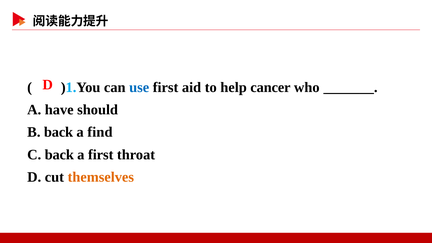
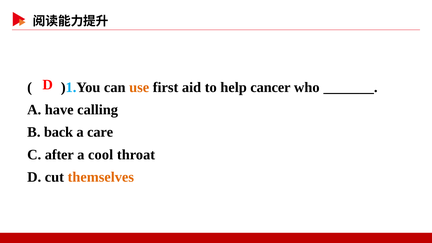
use colour: blue -> orange (139, 87)
should: should -> calling (98, 110)
find: find -> care (100, 132)
C back: back -> after (59, 155)
a first: first -> cool (101, 155)
